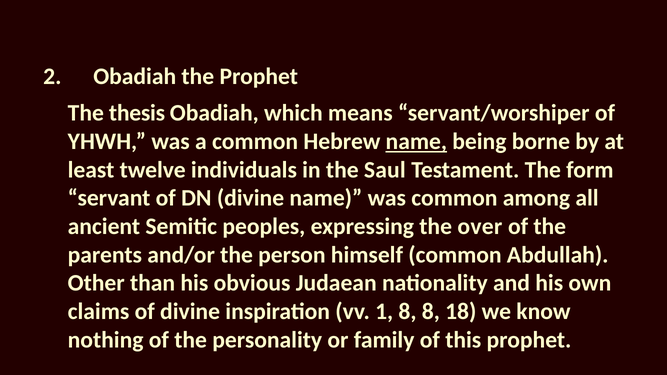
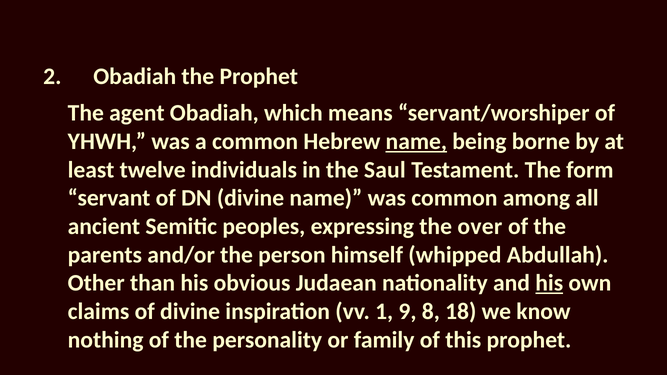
thesis: thesis -> agent (137, 113)
himself common: common -> whipped (455, 255)
his underline: none -> present (549, 283)
1 8: 8 -> 9 (407, 312)
